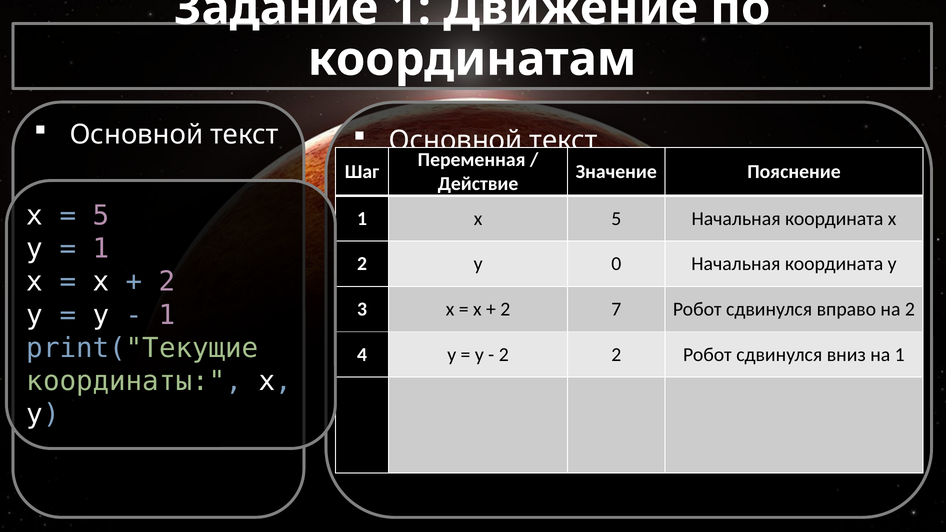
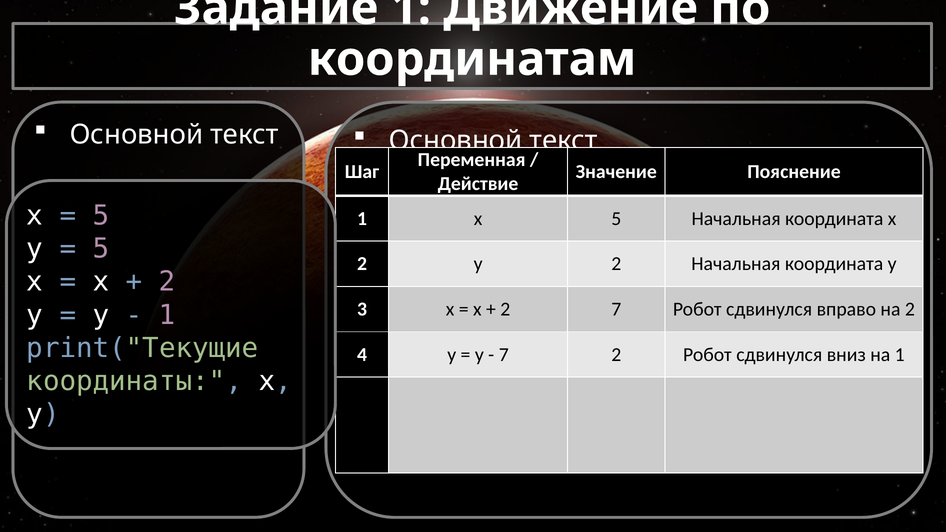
1: 1 -> 5 (101, 249)
y 0: 0 -> 2 (616, 264)
2: 2 -> 7 (504, 355)
